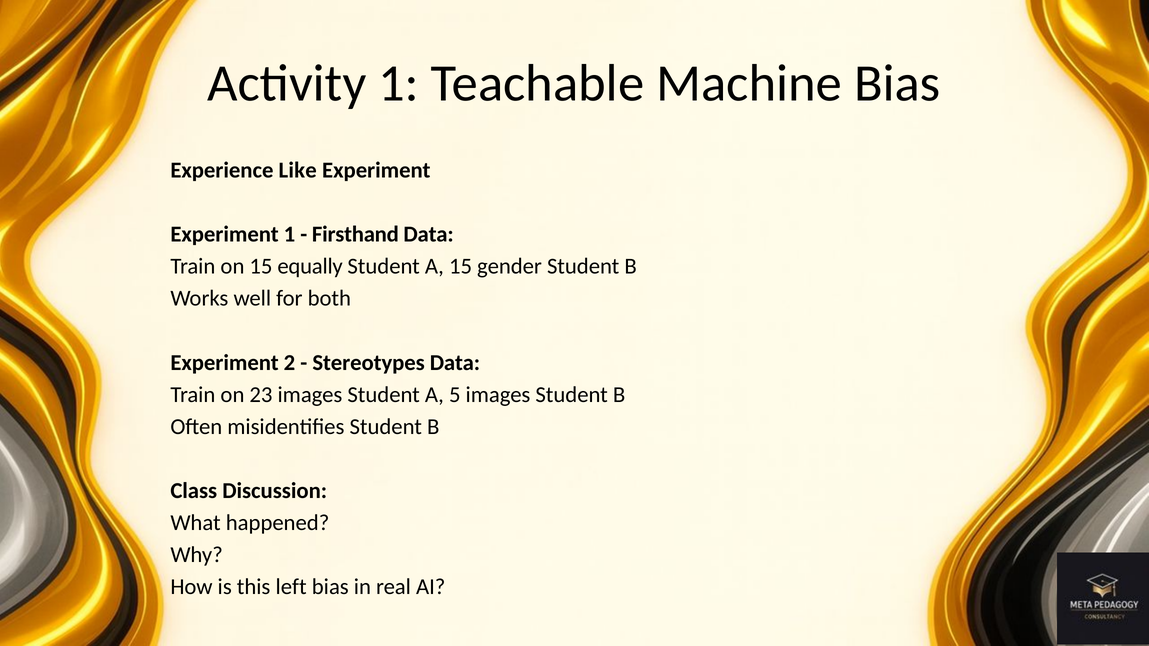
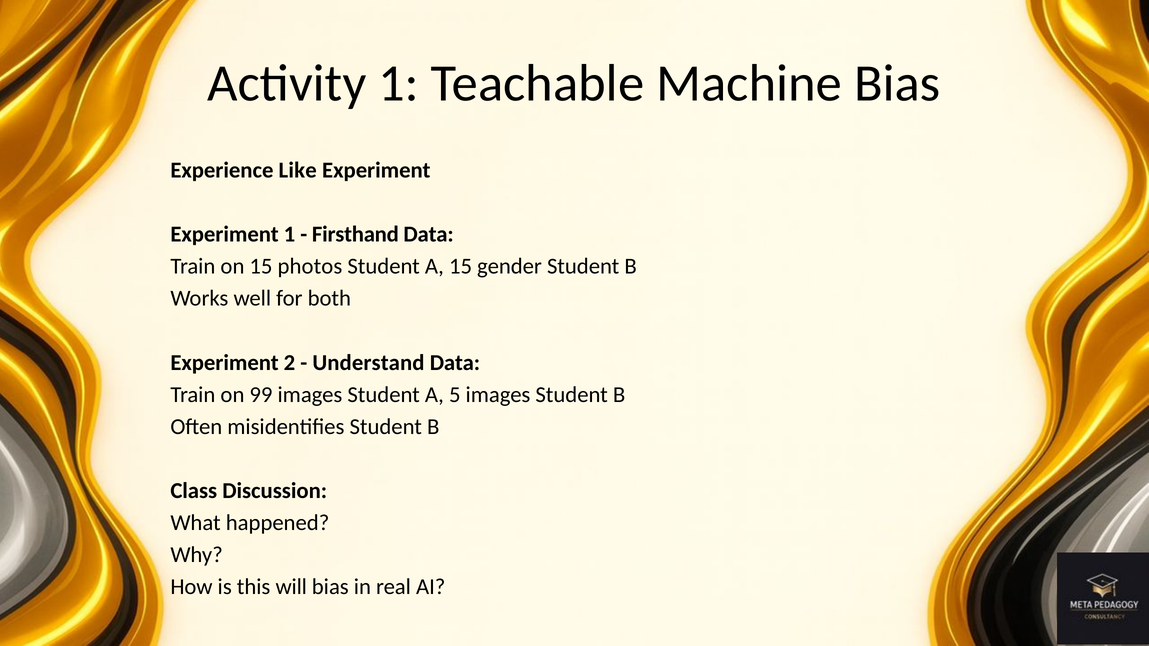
equally: equally -> photos (310, 267)
Stereotypes: Stereotypes -> Understand (368, 363)
23: 23 -> 99 (261, 395)
left: left -> will (291, 587)
